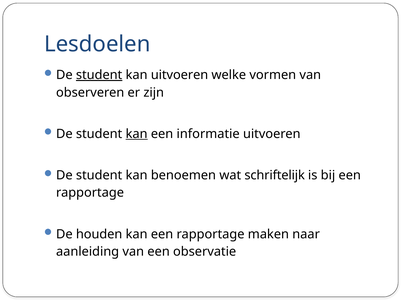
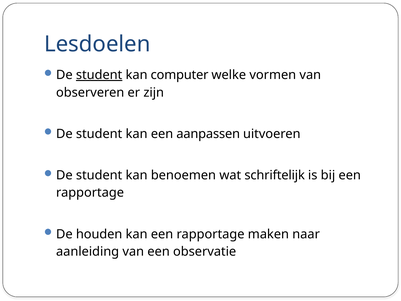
kan uitvoeren: uitvoeren -> computer (180, 75)
kan underline: present -> none (137, 134)
informatie: informatie -> aanpassen (208, 134)
